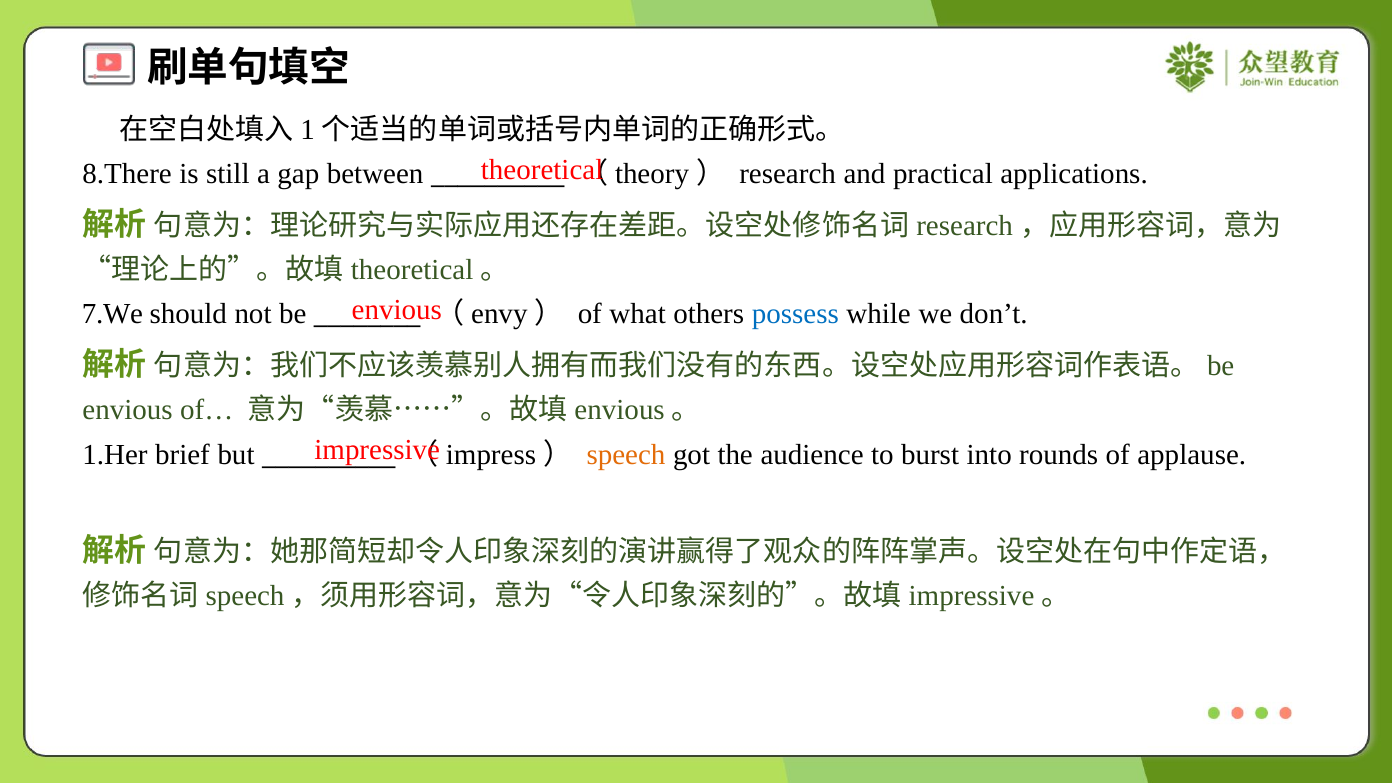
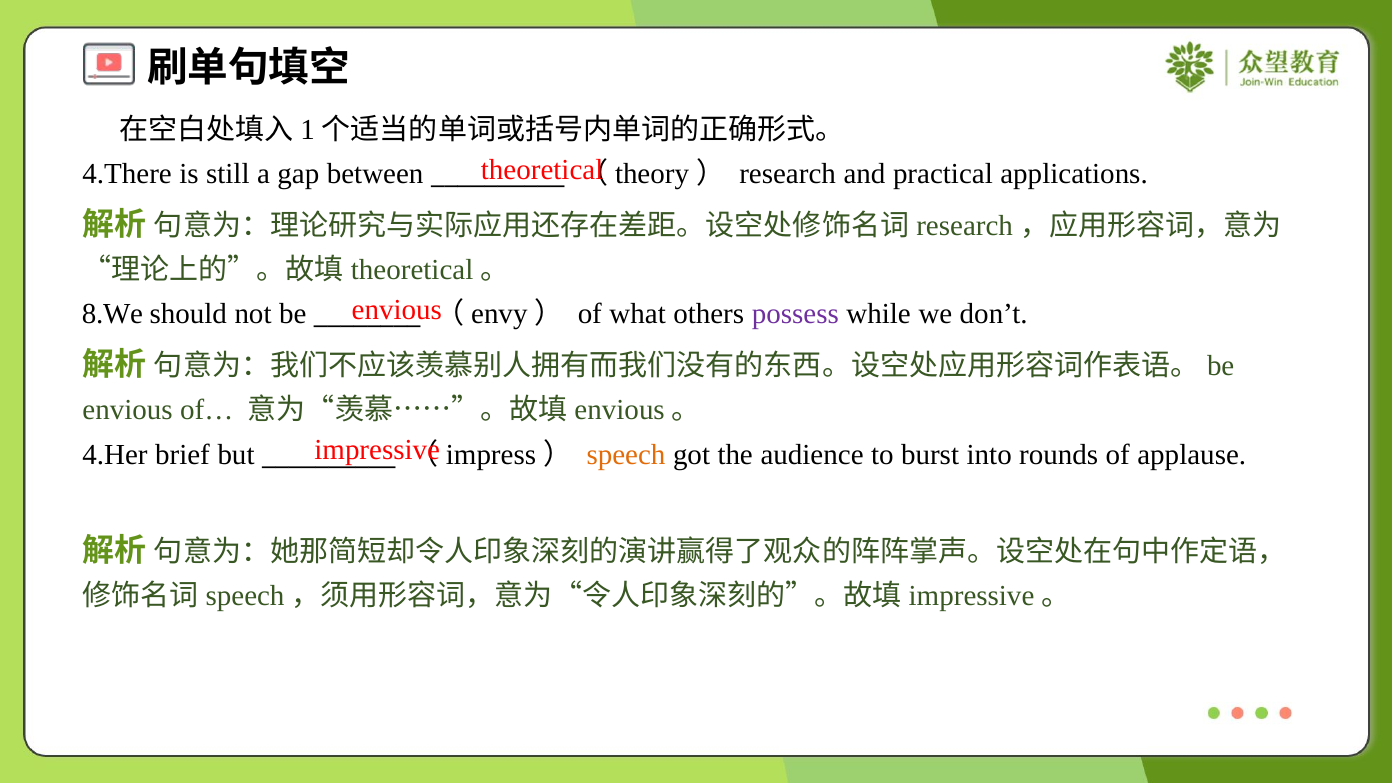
8.There: 8.There -> 4.There (127, 174)
7.We: 7.We -> 8.We (112, 314)
possess colour: blue -> purple (795, 314)
1.Her: 1.Her -> 4.Her (115, 455)
